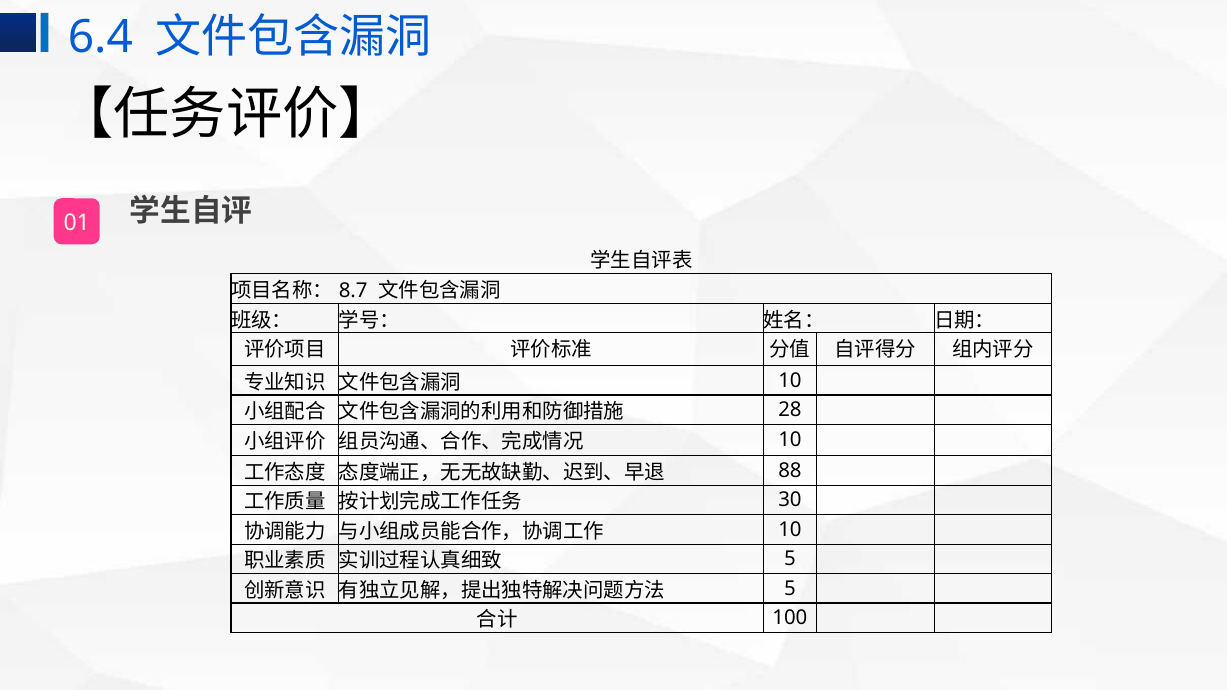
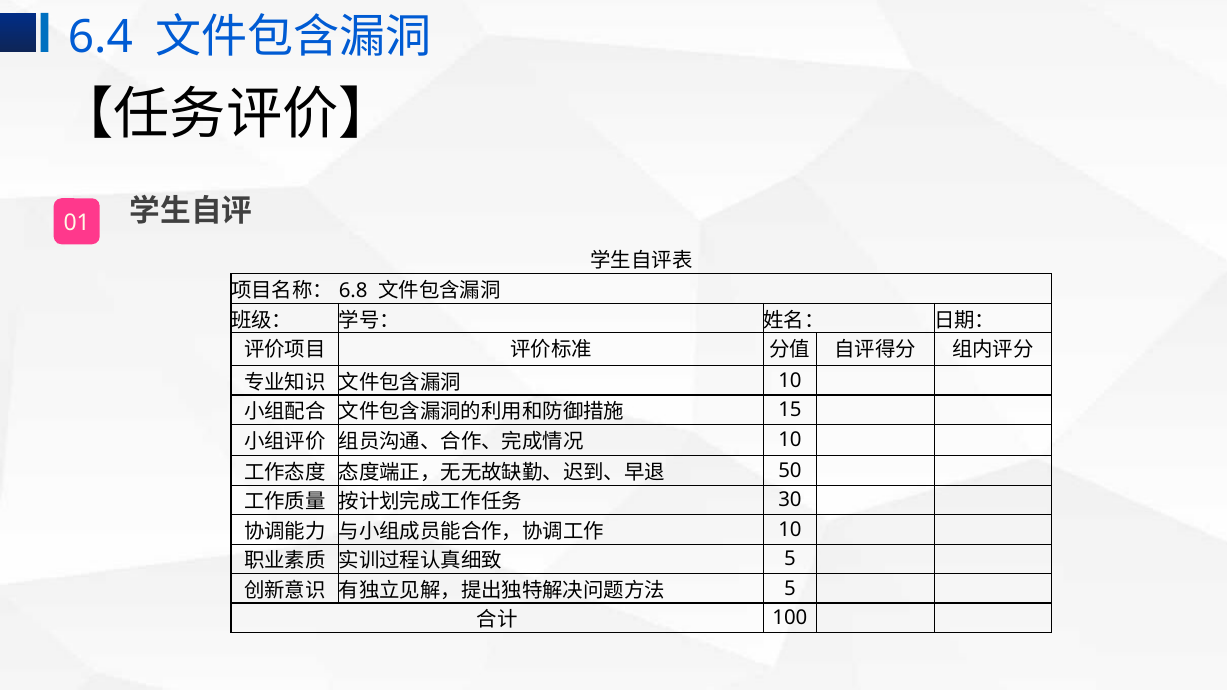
8.7: 8.7 -> 6.8 (353, 291)
28: 28 -> 15 (790, 410)
88: 88 -> 50 (790, 471)
